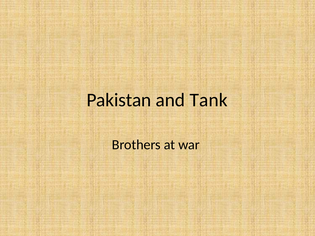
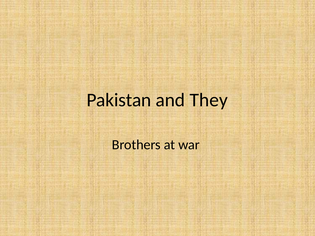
Tank: Tank -> They (209, 100)
